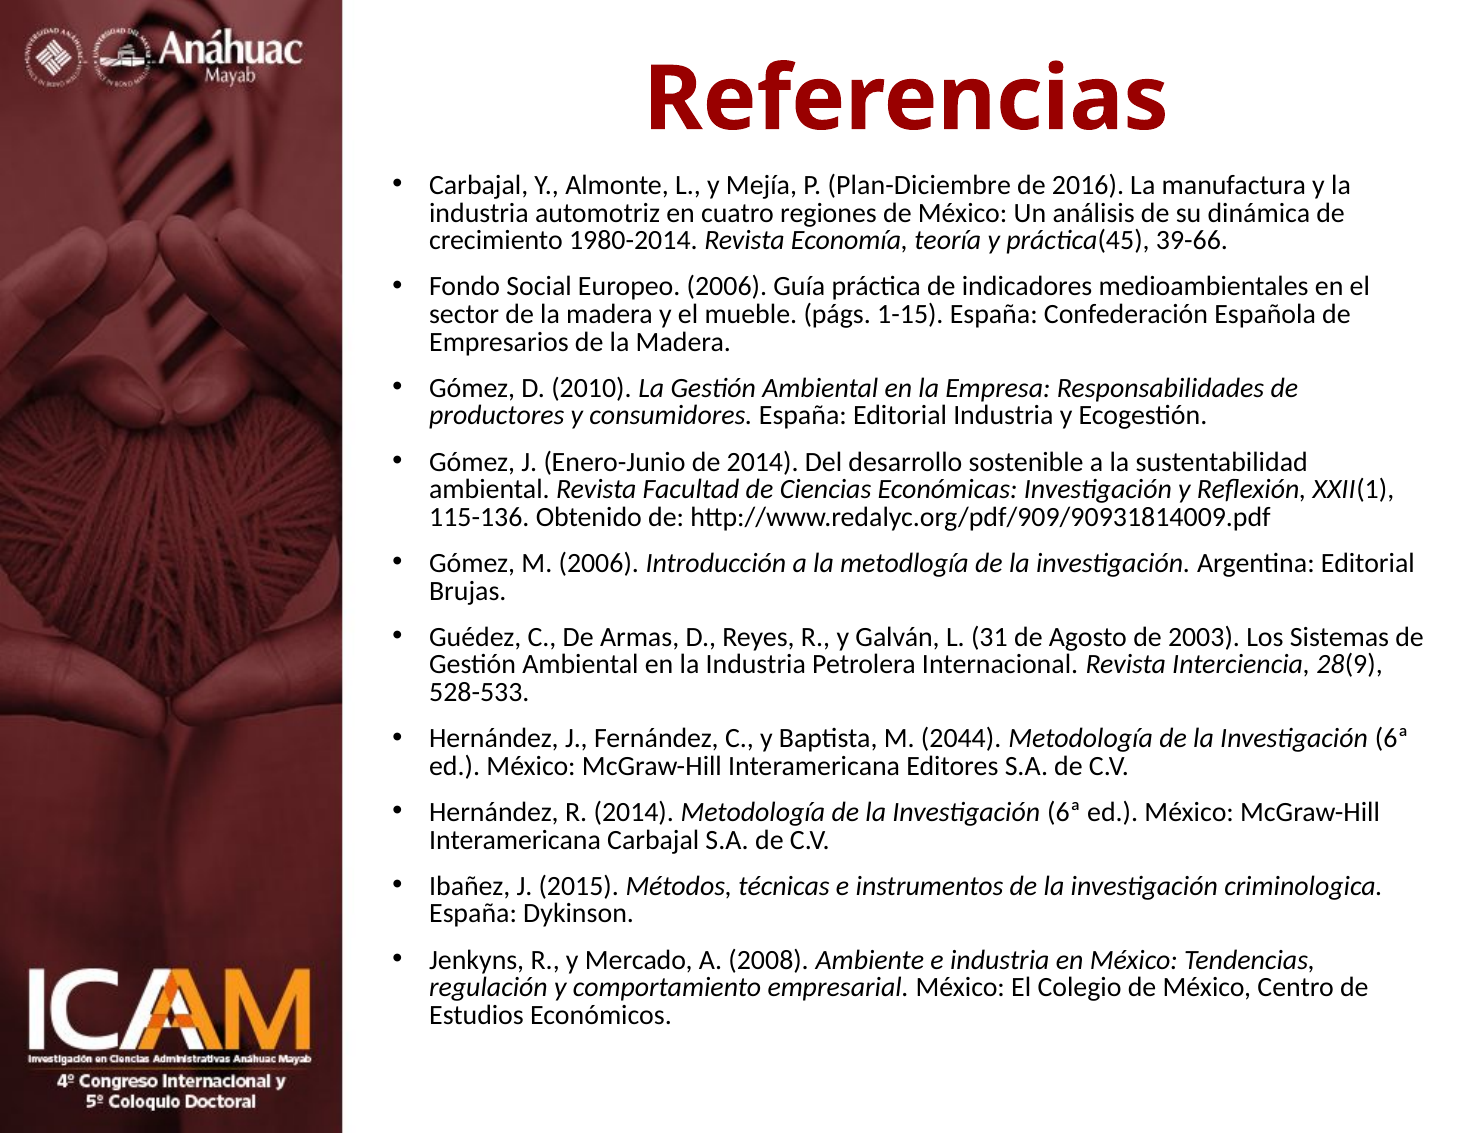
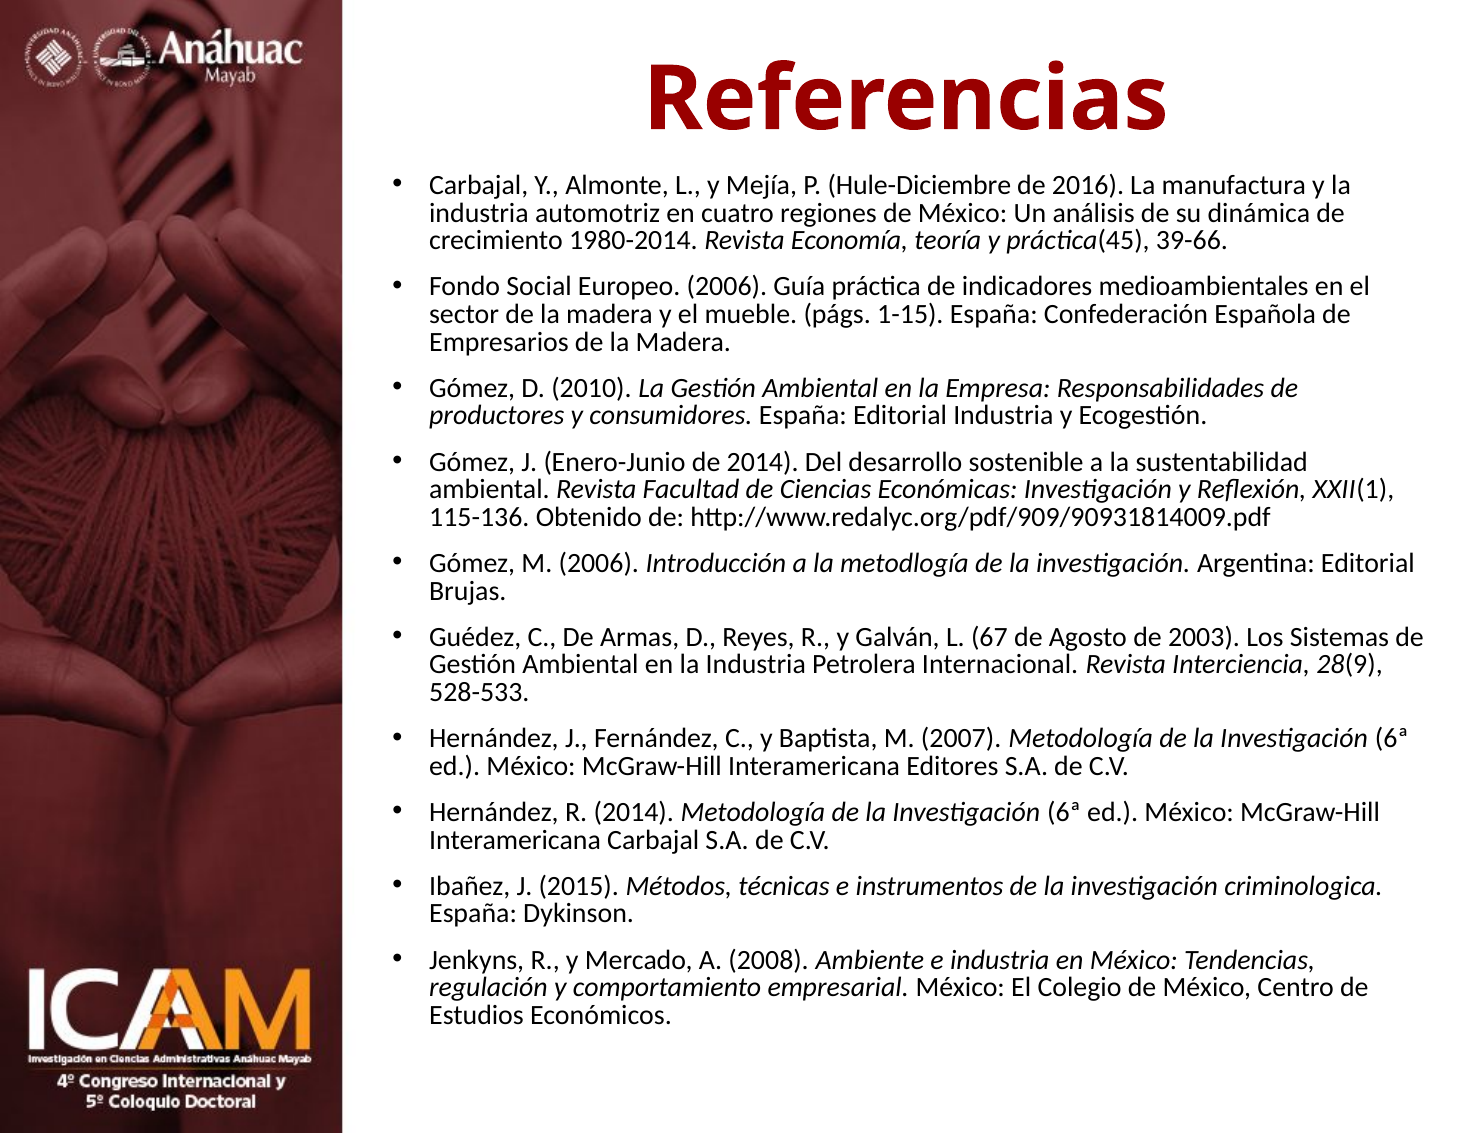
Plan-Diciembre: Plan-Diciembre -> Hule-Diciembre (919, 185)
31: 31 -> 67 (989, 637)
2044: 2044 -> 2007 (961, 739)
